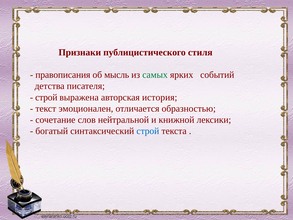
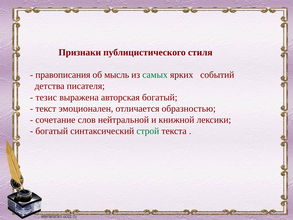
строй: строй -> тезис (46, 97)
авторская история: история -> богатый (160, 97)
строй colour: blue -> green (148, 131)
